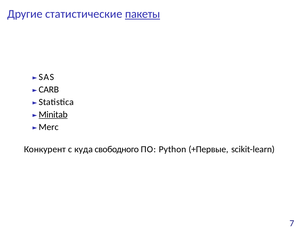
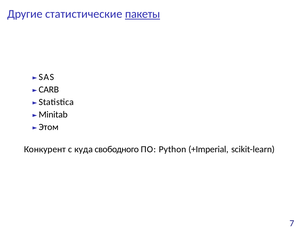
Minitab underline: present -> none (53, 114)
Merc: Merc -> Этом (49, 127)
+Первые: +Первые -> +Imperial (208, 149)
